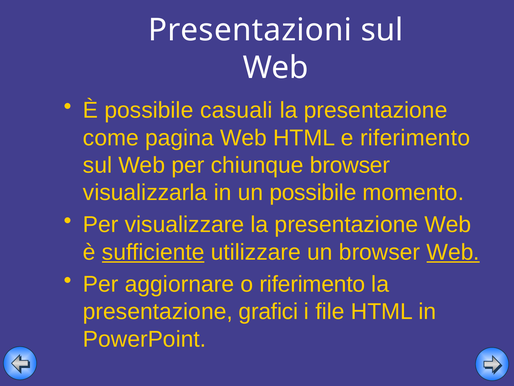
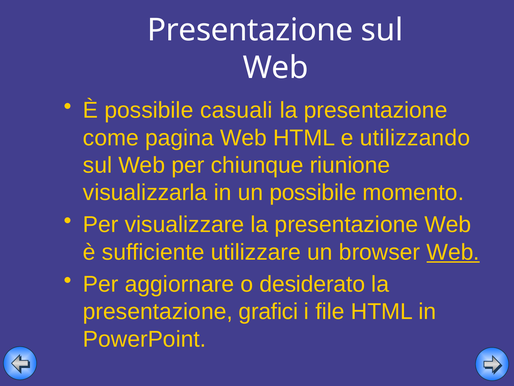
Presentazioni: Presentazioni -> Presentazione (250, 30)
e riferimento: riferimento -> utilizzando (415, 138)
chiunque browser: browser -> riunione (350, 165)
sufficiente underline: present -> none (153, 252)
o riferimento: riferimento -> desiderato (312, 284)
